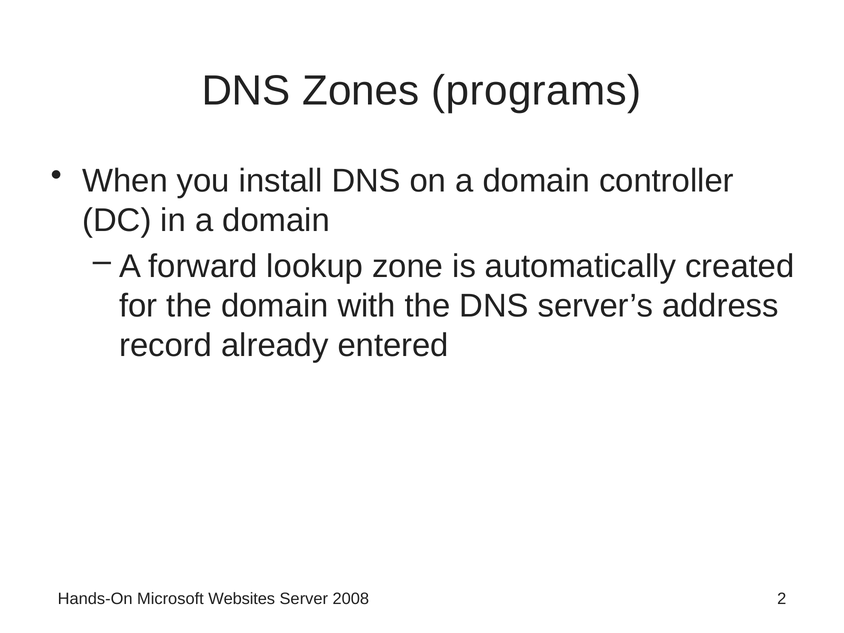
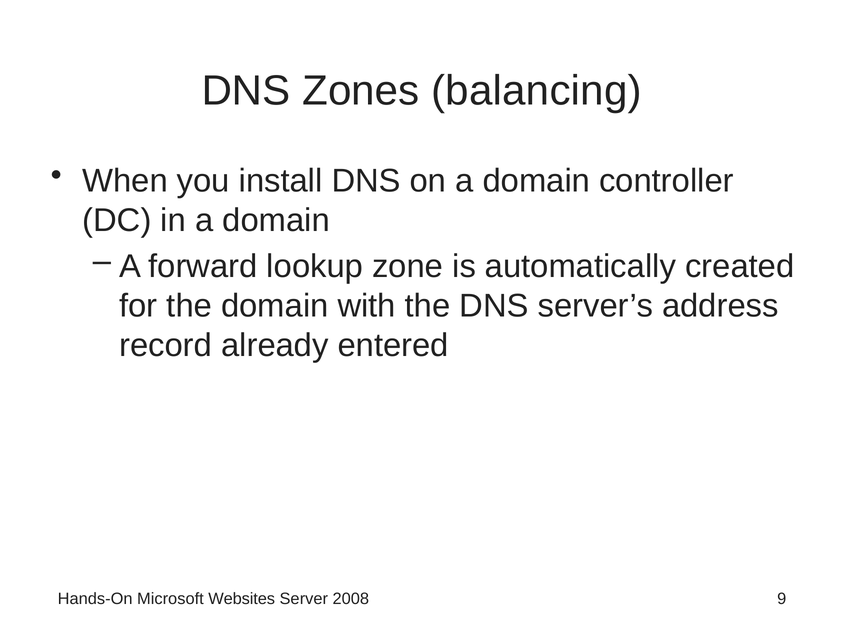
programs: programs -> balancing (536, 91)
2: 2 -> 9 (782, 599)
